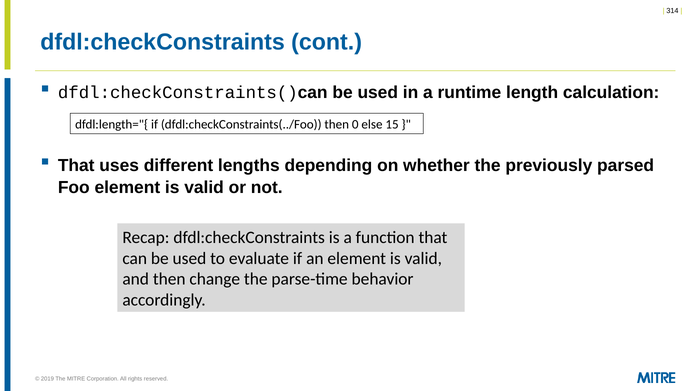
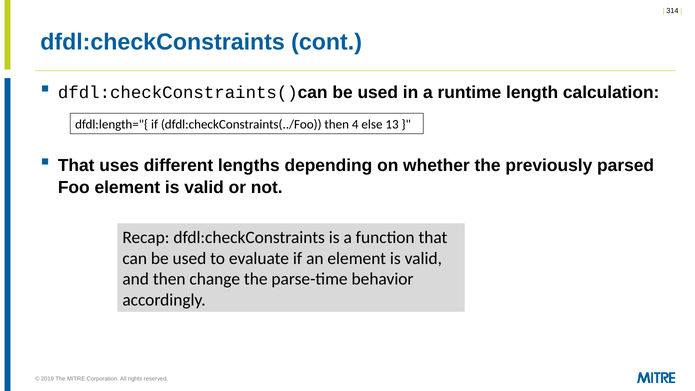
0: 0 -> 4 (355, 124)
15: 15 -> 13 (392, 124)
